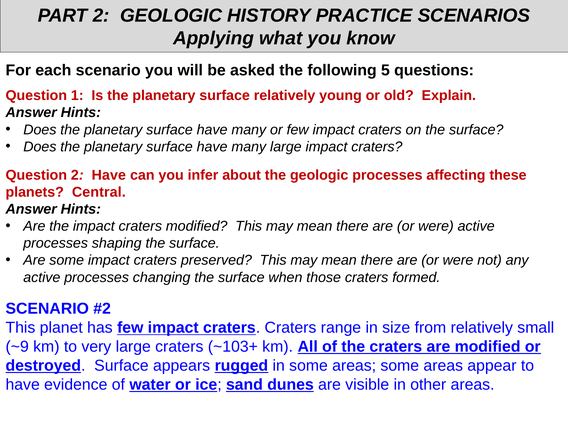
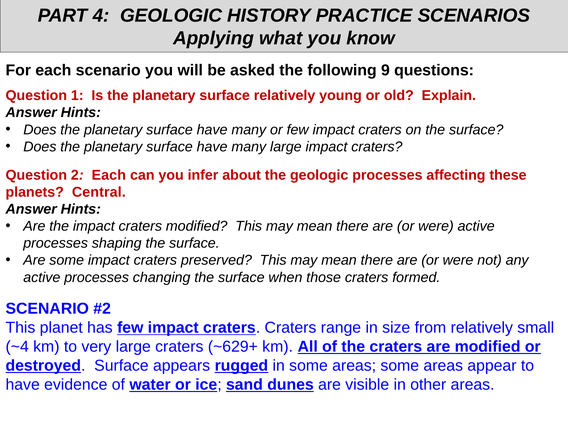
PART 2: 2 -> 4 (101, 15)
5: 5 -> 9 (385, 70)
2 Have: Have -> Each (109, 175)
~9: ~9 -> ~4 (17, 347)
~103+: ~103+ -> ~629+ (233, 347)
